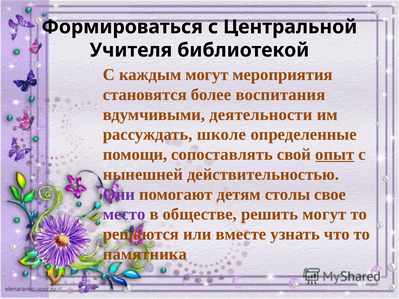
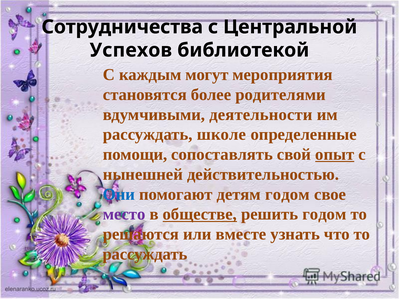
Формироваться: Формироваться -> Сотрудничества (122, 27)
Учителя: Учителя -> Успехов (131, 50)
воспитания: воспитания -> родителями (281, 95)
Они colour: purple -> blue (119, 194)
детям столы: столы -> годом (287, 194)
обществе underline: none -> present (200, 214)
решить могут: могут -> годом (324, 214)
памятника: памятника -> рассуждать (145, 254)
